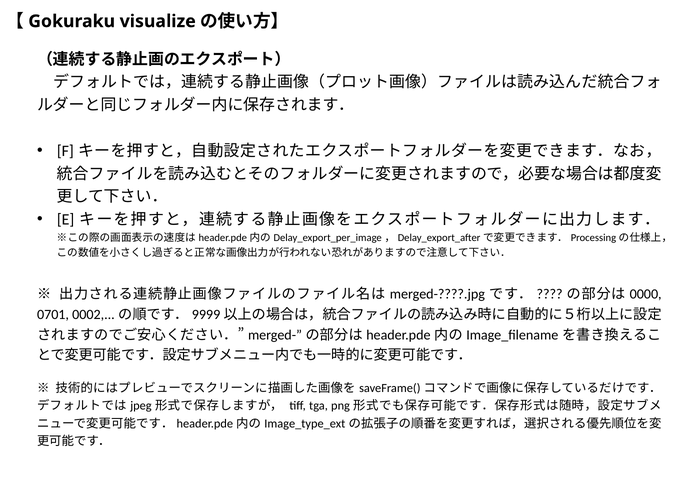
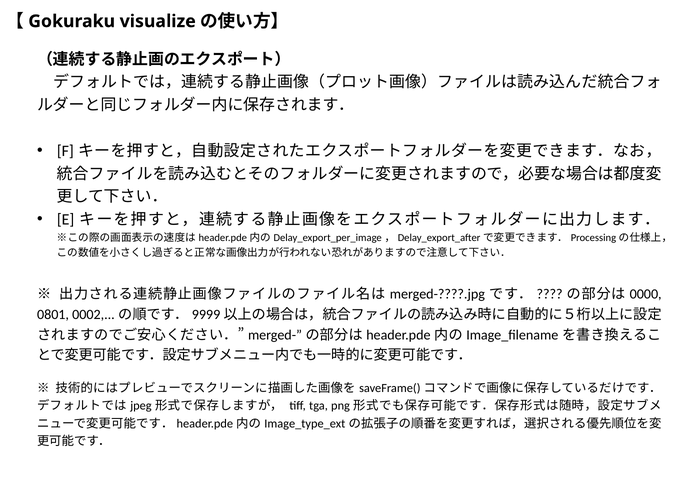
0701: 0701 -> 0801 (53, 314)
